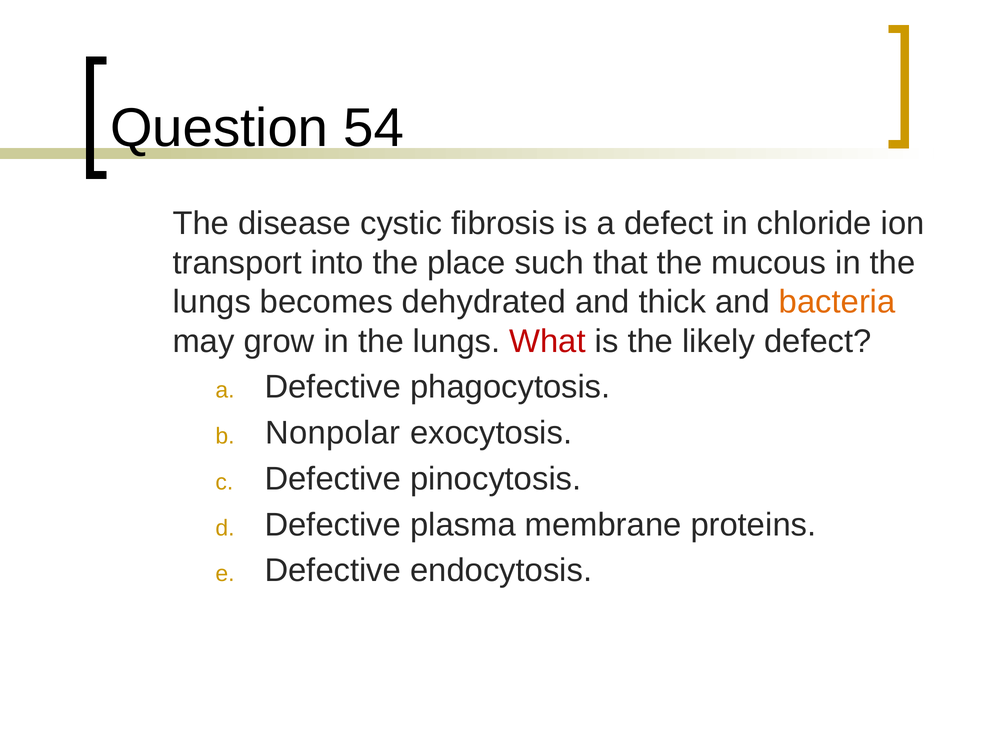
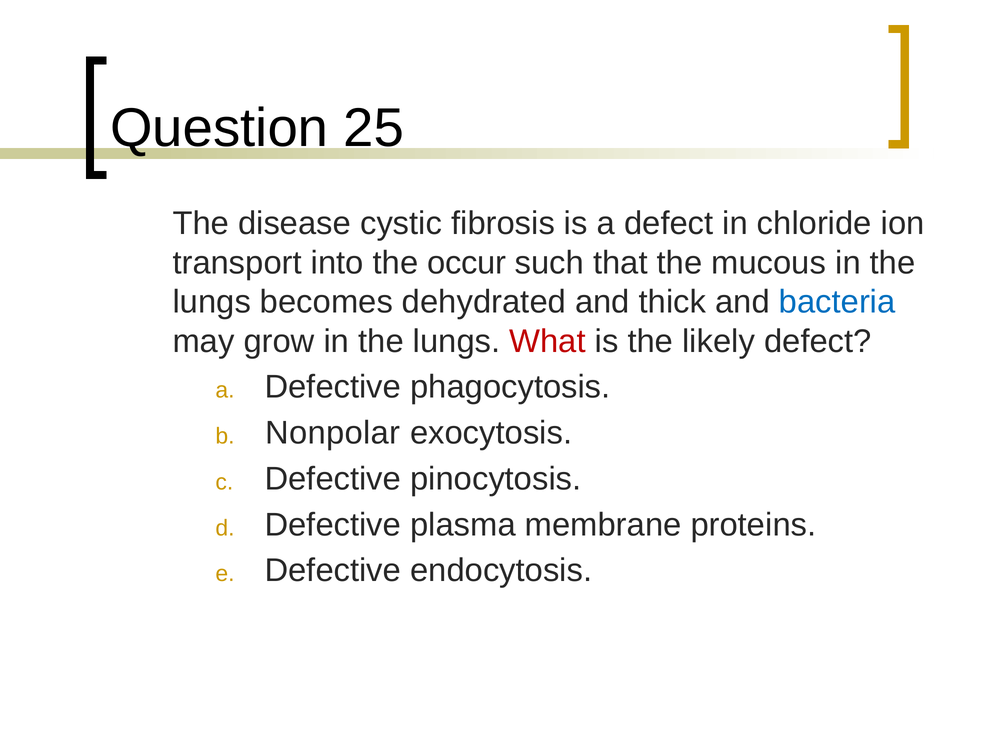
54: 54 -> 25 (374, 128)
place: place -> occur (467, 263)
bacteria colour: orange -> blue (837, 302)
